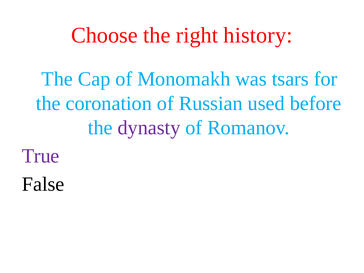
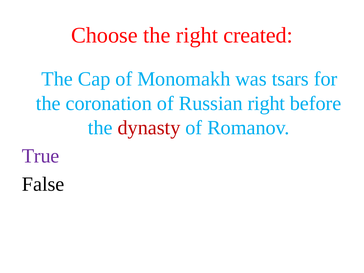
history: history -> created (258, 35)
Russian used: used -> right (266, 103)
dynasty colour: purple -> red (149, 128)
